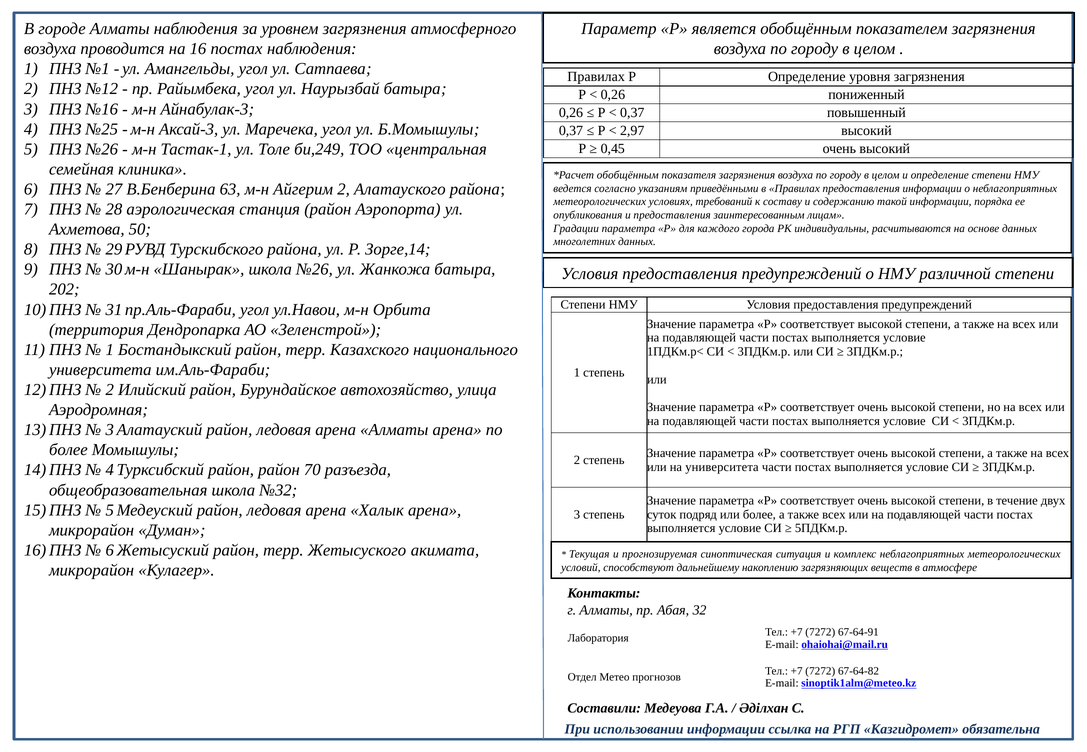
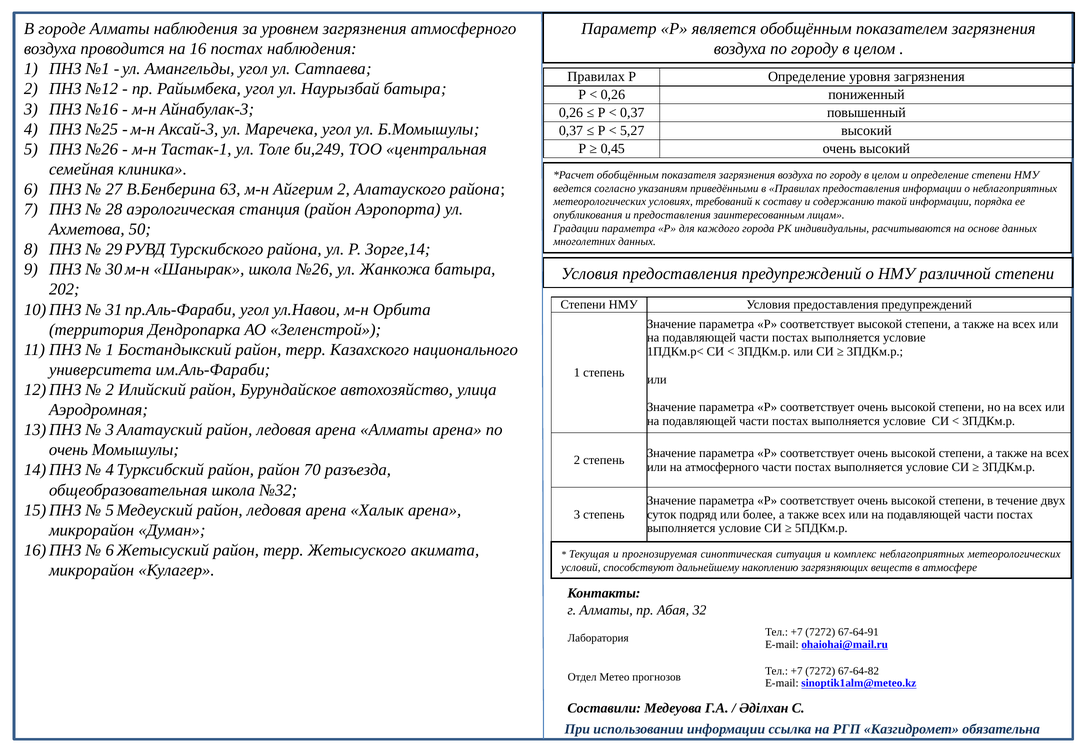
2,97: 2,97 -> 5,27 (632, 131)
более: более -> очень (68, 450)
на университета: университета -> атмосферного (722, 467)
